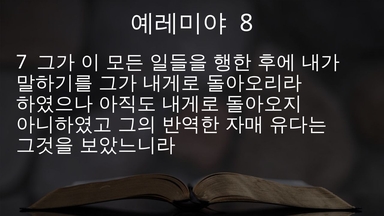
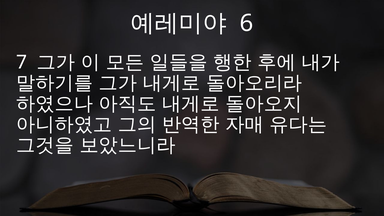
8: 8 -> 6 (246, 23)
